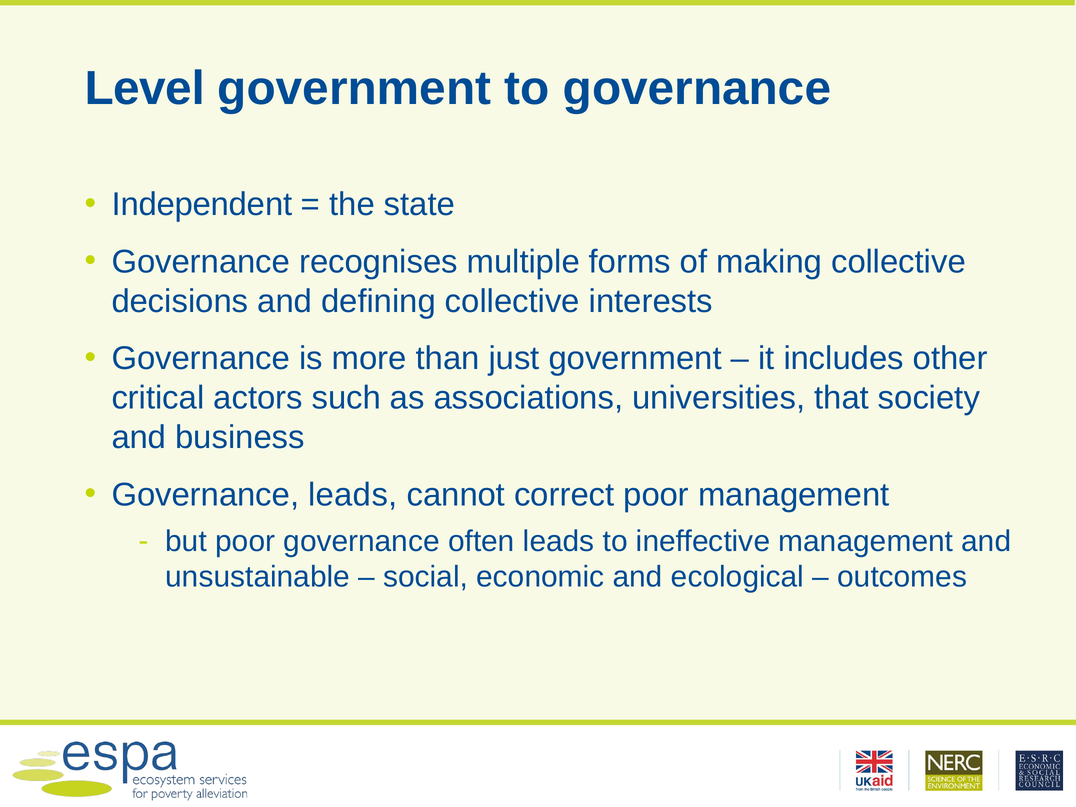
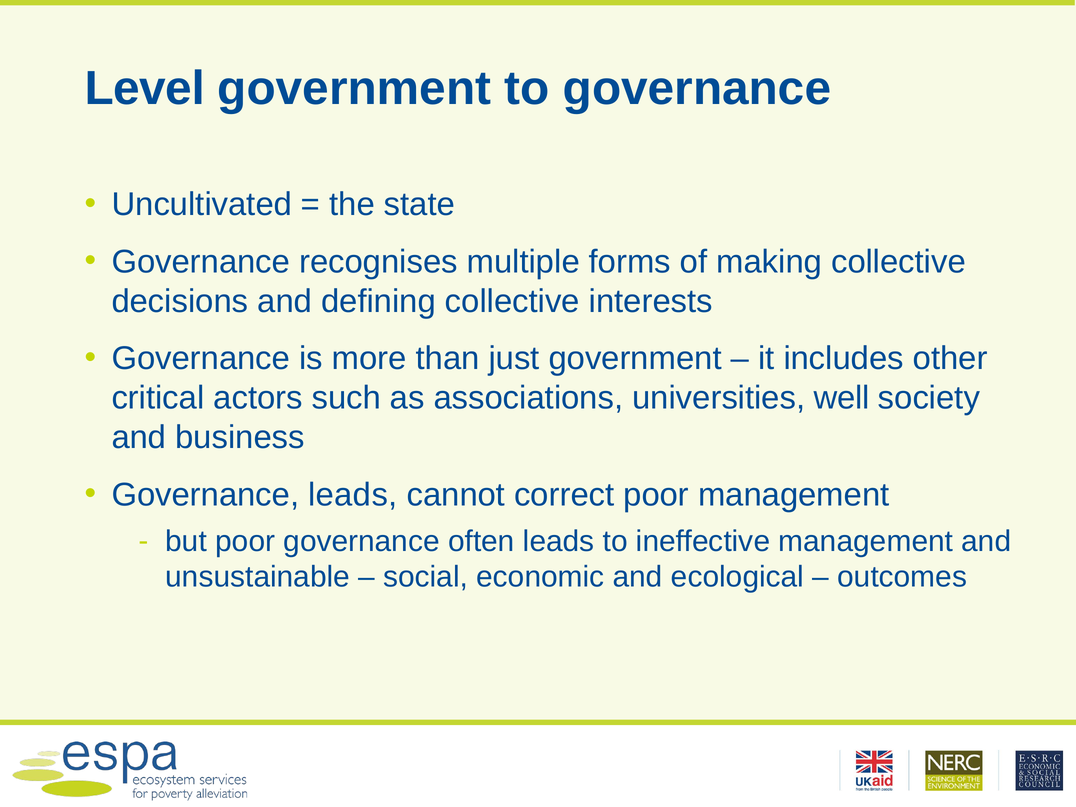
Independent: Independent -> Uncultivated (202, 205)
that: that -> well (842, 398)
